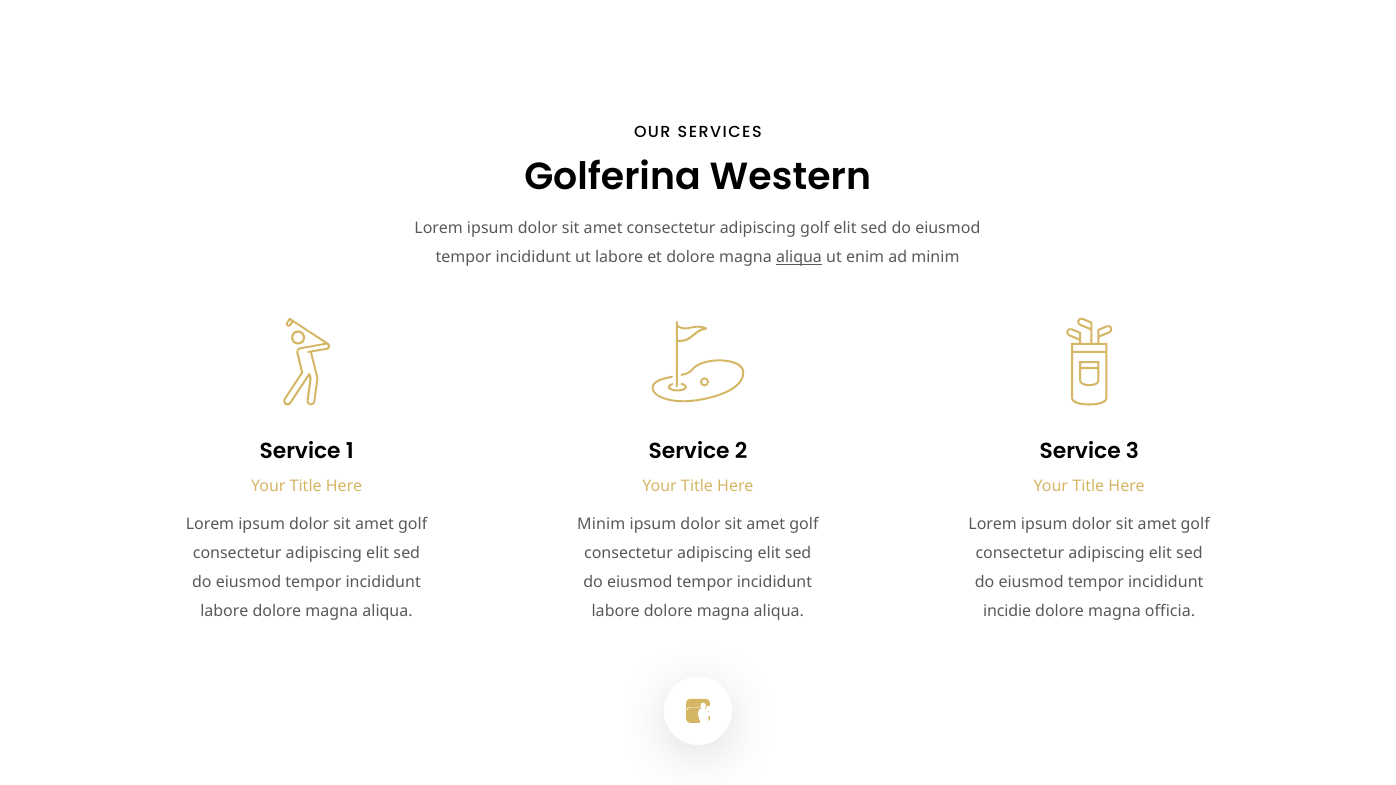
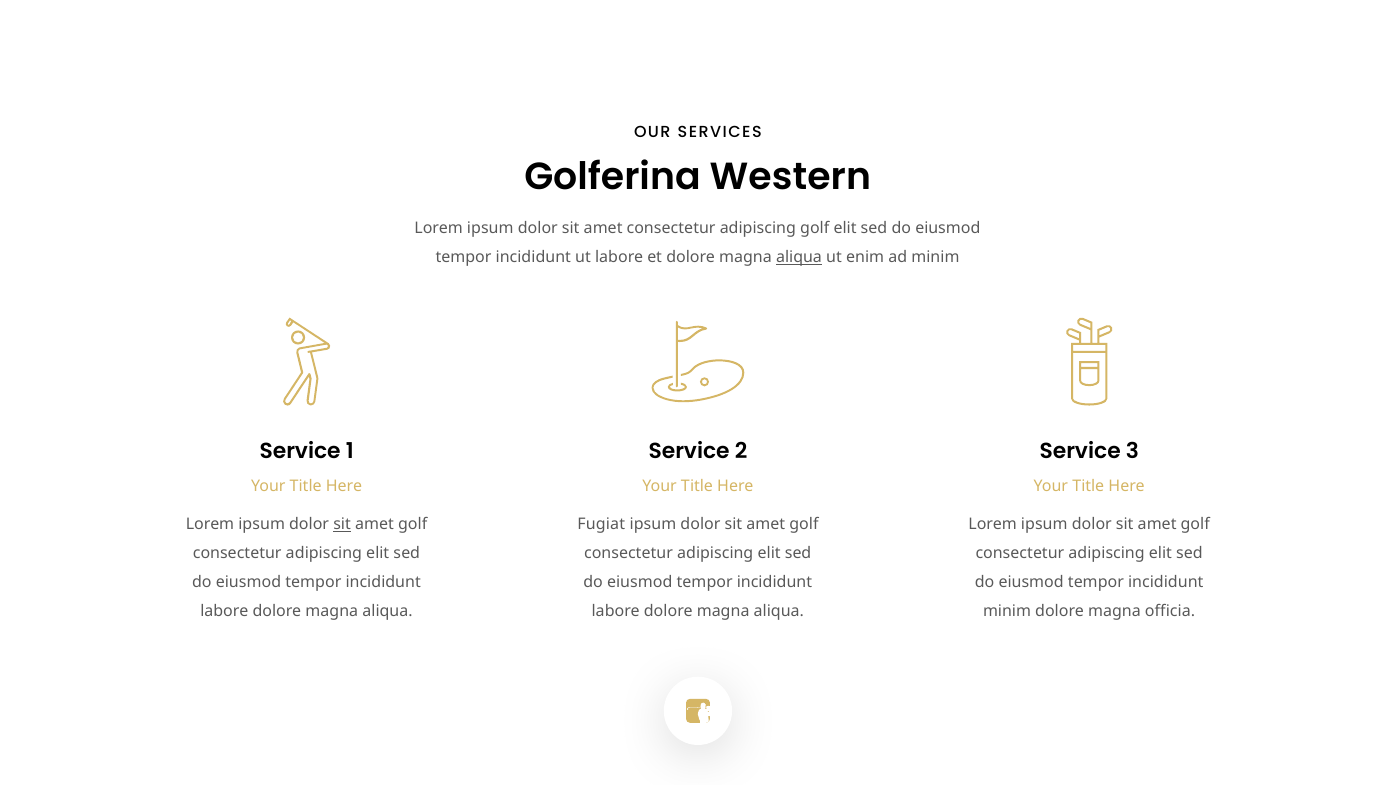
sit underline: none -> present (342, 525)
Minim: Minim -> Fugiat (601, 525)
incidie: incidie -> minim (1007, 611)
